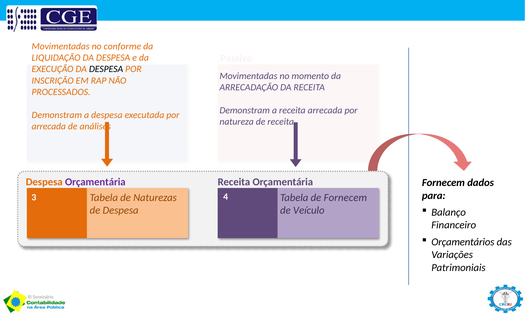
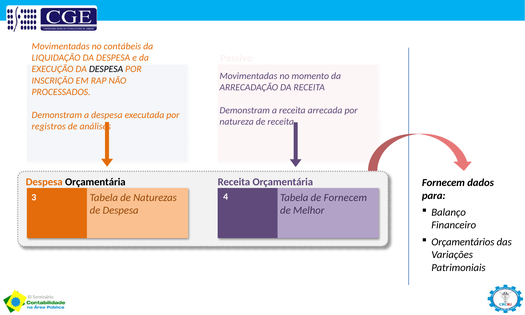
conforme: conforme -> contábeis (122, 46)
arrecada: arrecada -> registros (49, 126)
Orçamentária colour: purple -> black (95, 182)
Veículo: Veículo -> Melhor (309, 210)
